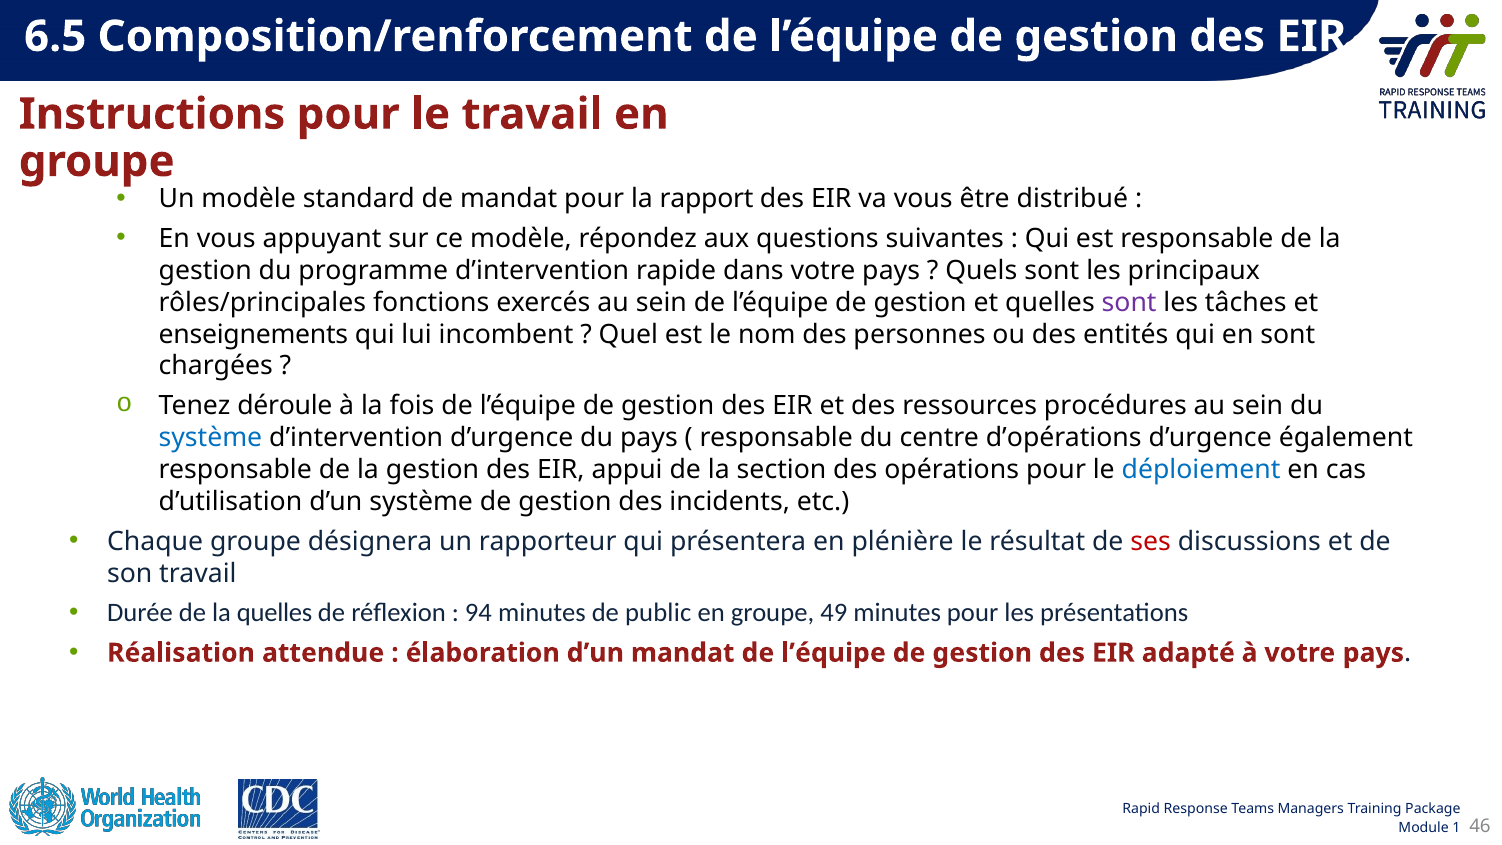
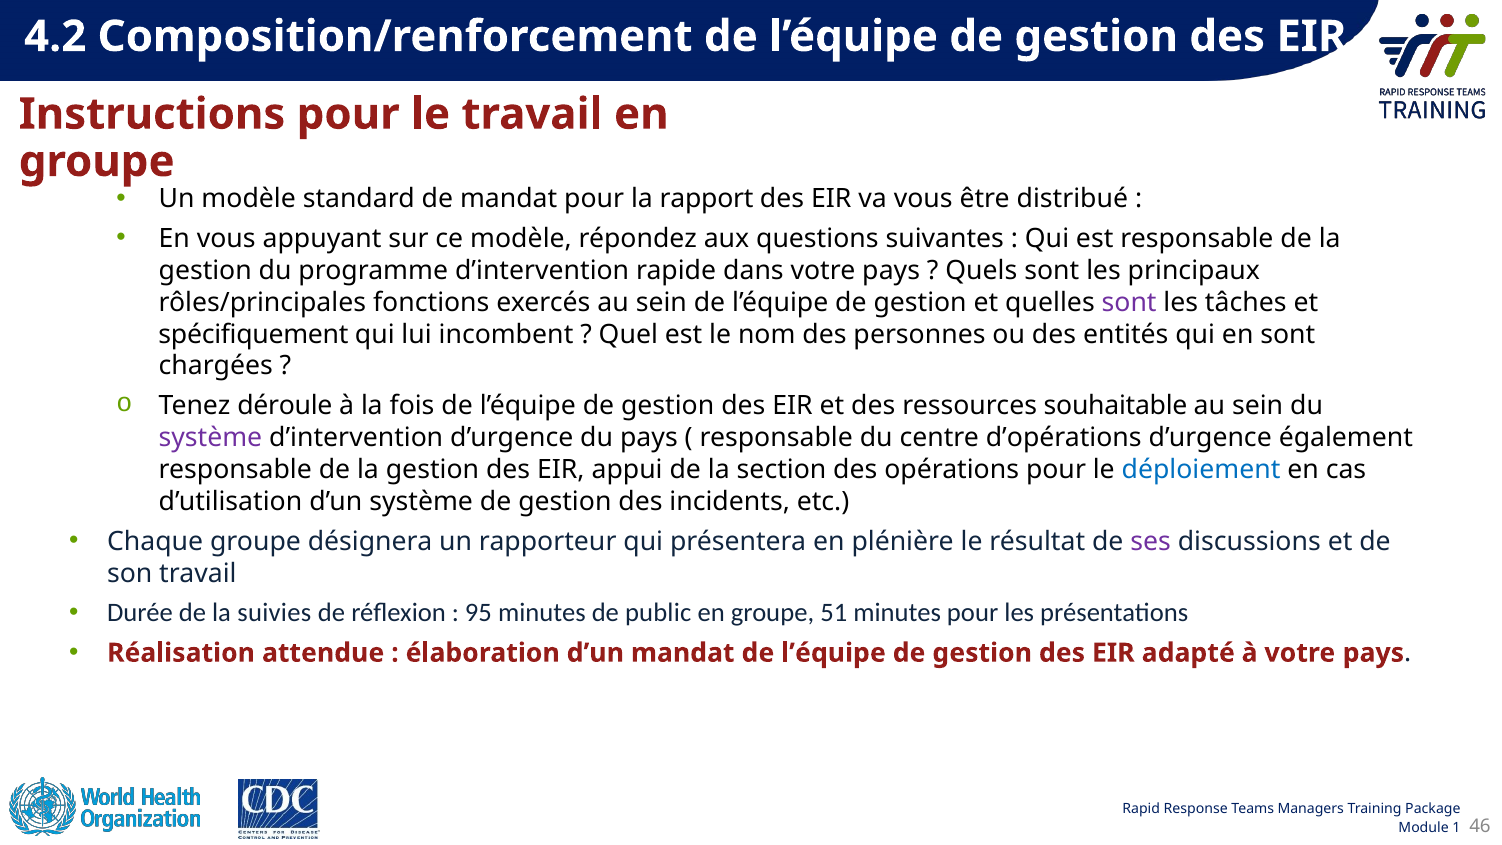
6.5: 6.5 -> 4.2 (55, 37)
enseignements: enseignements -> spécifiquement (253, 334)
procédures: procédures -> souhaitable (1116, 406)
système colour: blue -> purple (210, 438)
ses colour: red -> purple (1151, 541)
la quelles: quelles -> suivies (274, 613)
94: 94 -> 95 (478, 613)
49: 49 -> 51 (834, 613)
